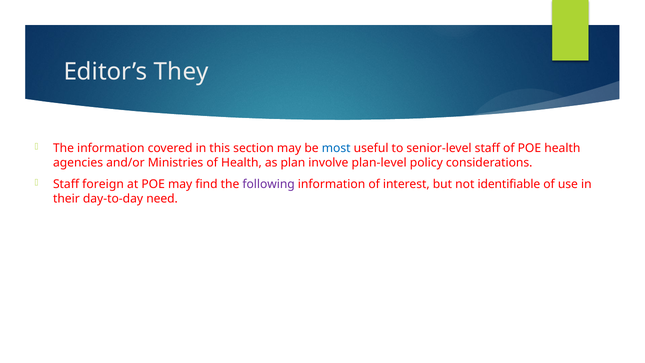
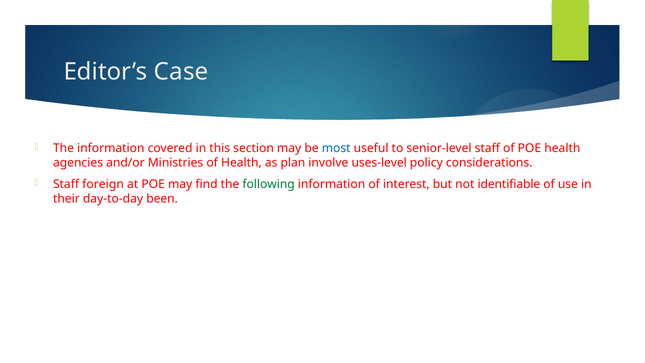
They: They -> Case (181, 72)
plan-level: plan-level -> uses-level (379, 163)
following colour: purple -> green (269, 184)
need: need -> been (162, 198)
